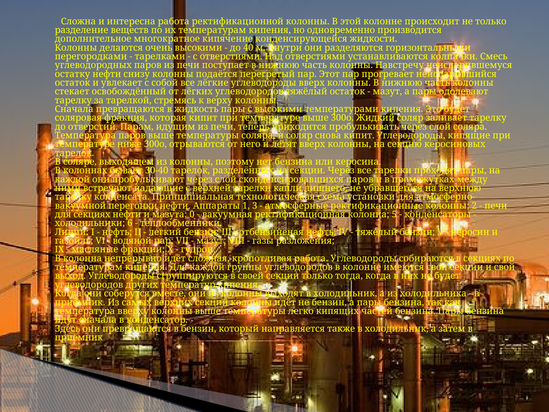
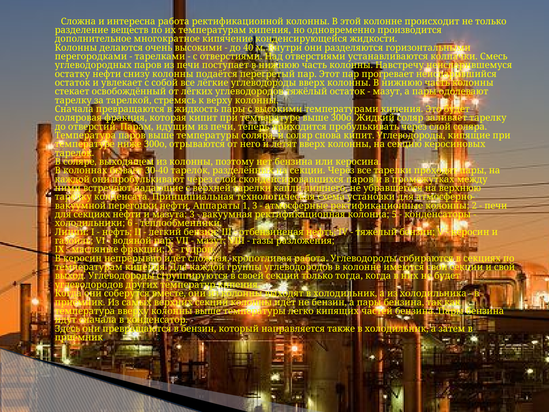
мазута 0: 0 -> 3 (192, 214)
В колонна: колонна -> керосин (82, 258)
